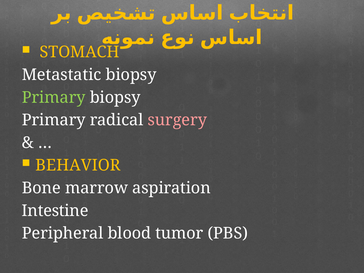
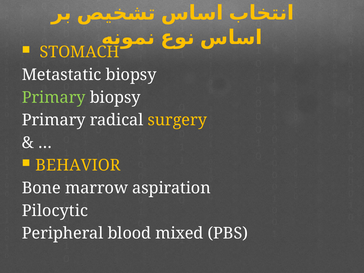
surgery colour: pink -> yellow (177, 120)
Intestine: Intestine -> Pilocytic (55, 211)
tumor: tumor -> mixed (179, 233)
